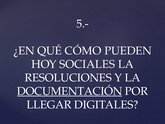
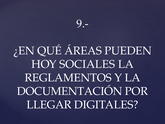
5.-: 5.- -> 9.- (83, 24)
CÓMO: CÓMO -> ÁREAS (83, 51)
RESOLUCIONES: RESOLUCIONES -> REGLAMENTOS (68, 78)
DOCUMENTACIÓN underline: present -> none (70, 91)
